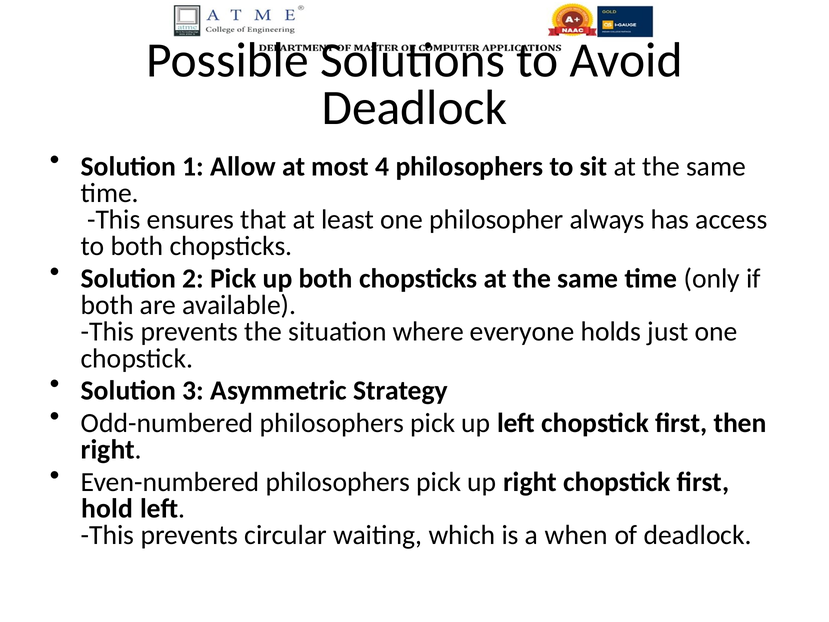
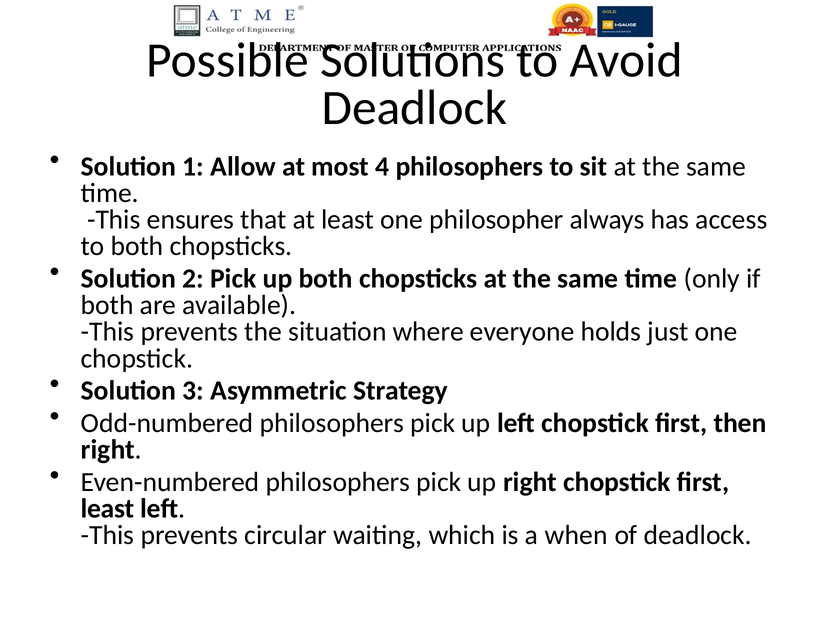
hold: hold -> least (108, 509)
